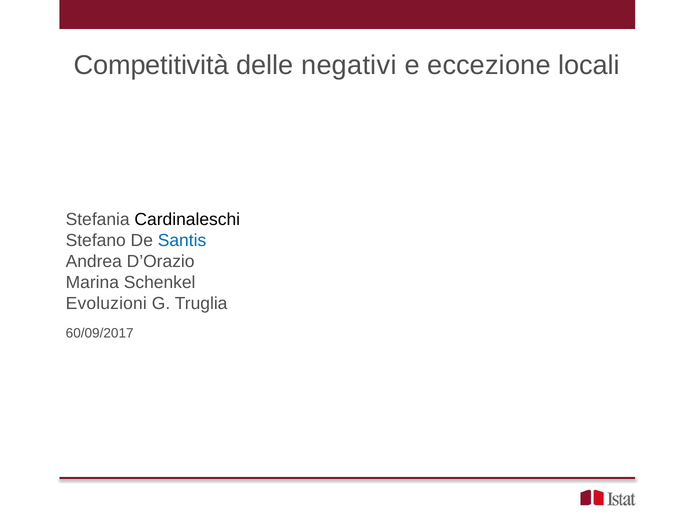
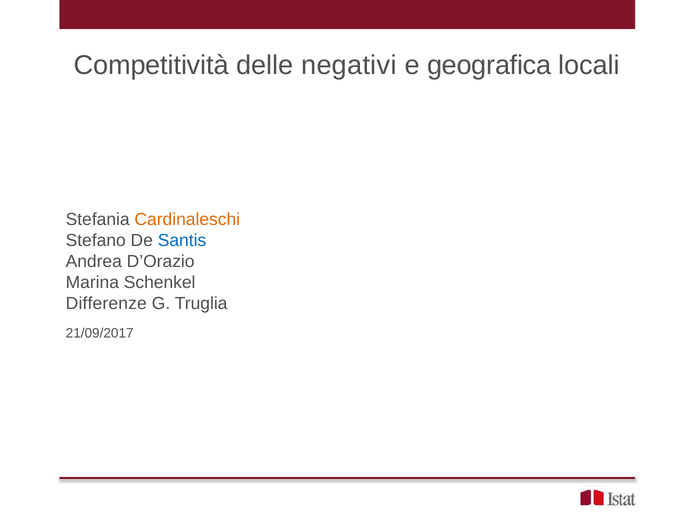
eccezione: eccezione -> geografica (489, 65)
Cardinaleschi colour: black -> orange (187, 219)
Evoluzioni: Evoluzioni -> Differenze (106, 303)
60/09/2017: 60/09/2017 -> 21/09/2017 (100, 333)
